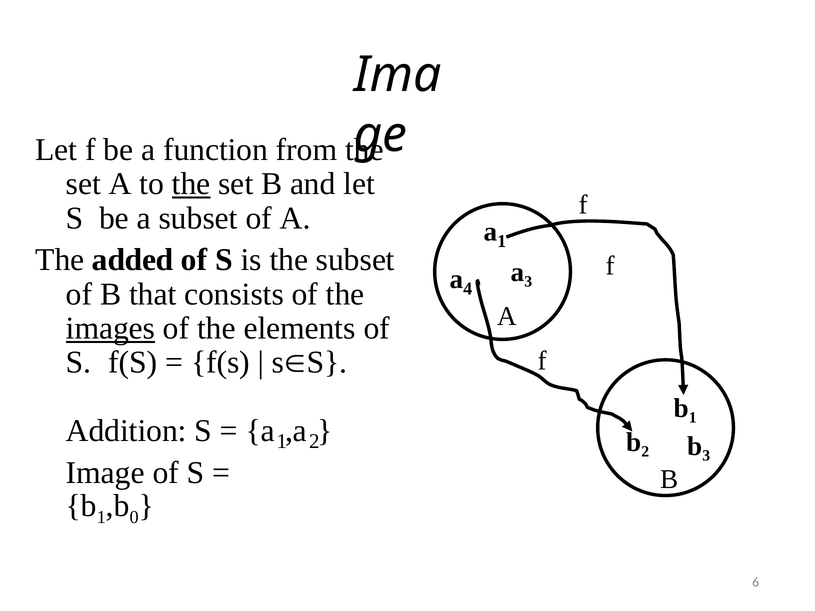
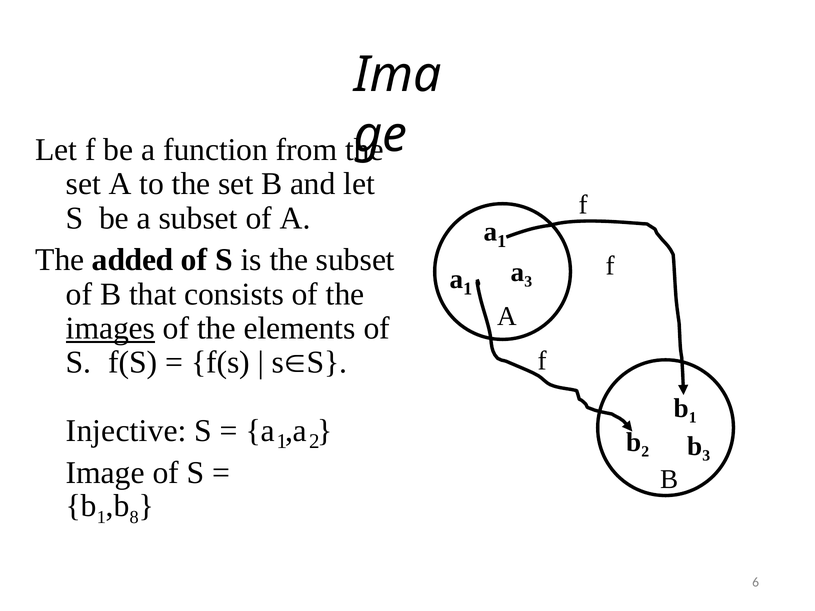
the underline: present -> none (191, 184)
a 4: 4 -> 1 (468, 289)
Addition: Addition -> Injective (126, 431)
0: 0 -> 8 (134, 517)
